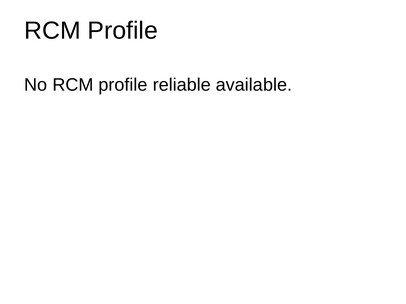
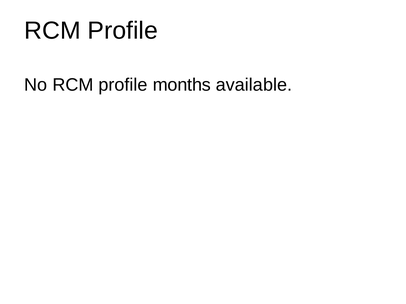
reliable: reliable -> months (182, 85)
